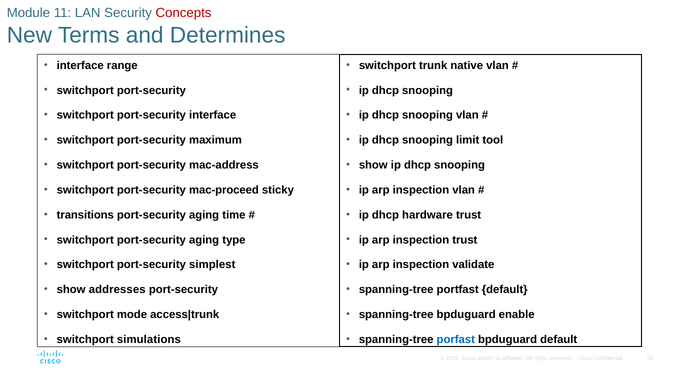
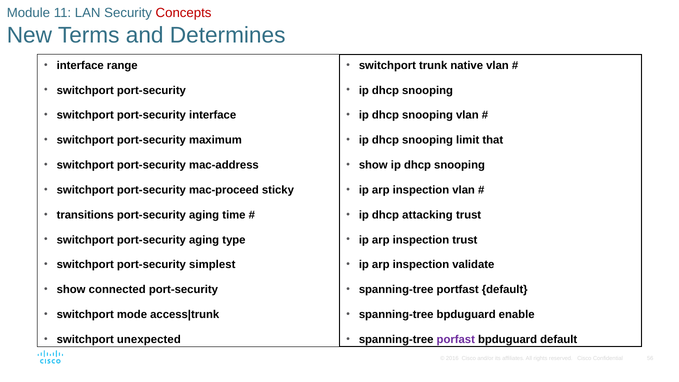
tool: tool -> that (493, 140)
hardware: hardware -> attacking (427, 215)
addresses: addresses -> connected (117, 290)
simulations: simulations -> unexpected (149, 339)
porfast colour: blue -> purple (456, 339)
